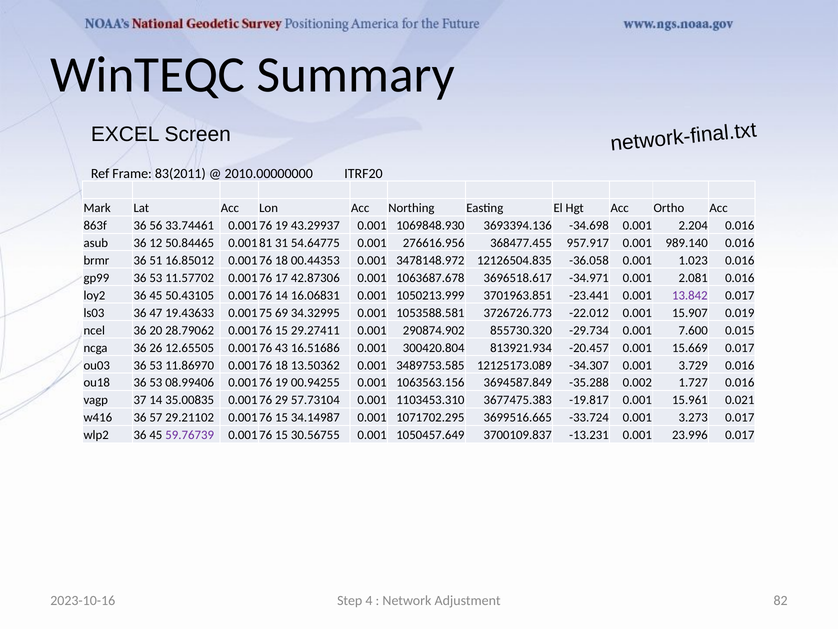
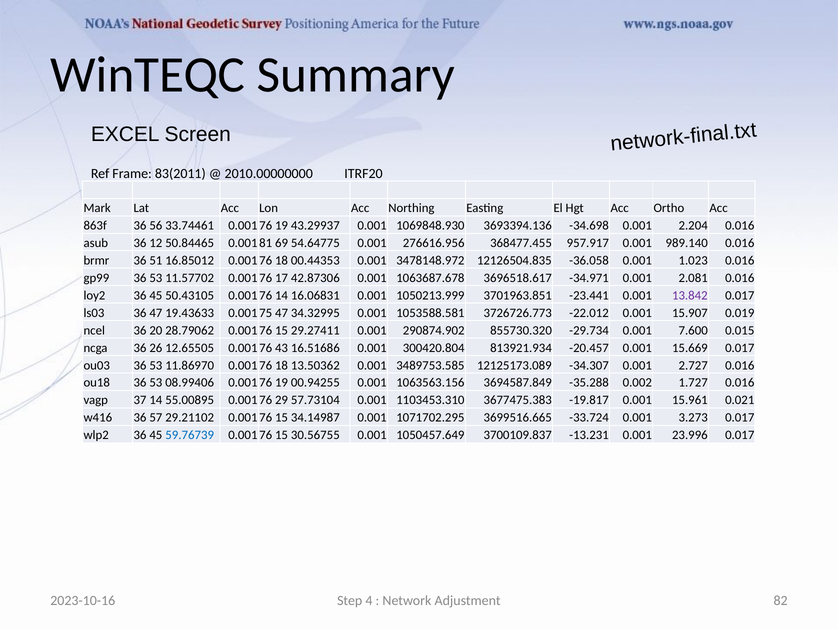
31: 31 -> 69 (282, 243)
69: 69 -> 47 (282, 313)
3.729: 3.729 -> 2.727 (693, 365)
35.00835: 35.00835 -> 55.00895 (190, 400)
59.76739 colour: purple -> blue (190, 435)
